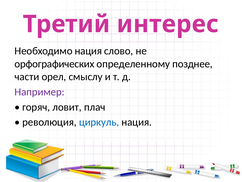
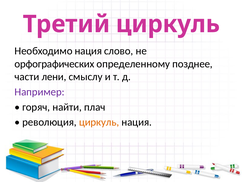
Третий интерес: интерес -> циркуль (168, 24)
орел: орел -> лени (54, 77)
ловит: ловит -> найти (67, 107)
циркуль colour: blue -> orange (99, 122)
